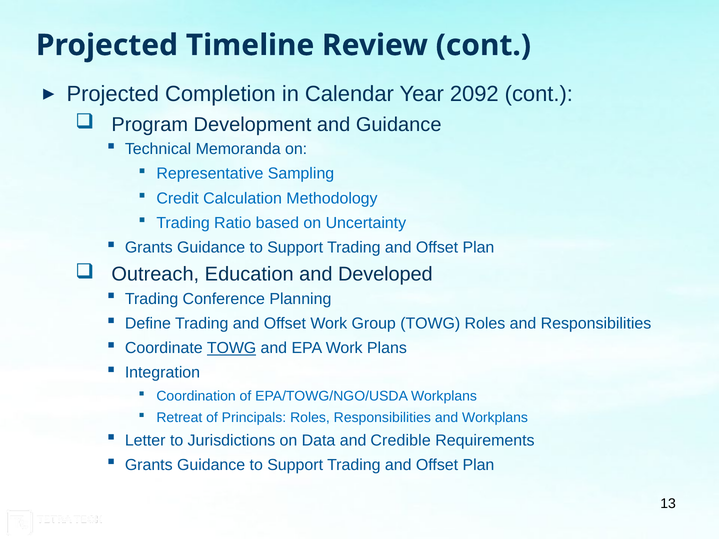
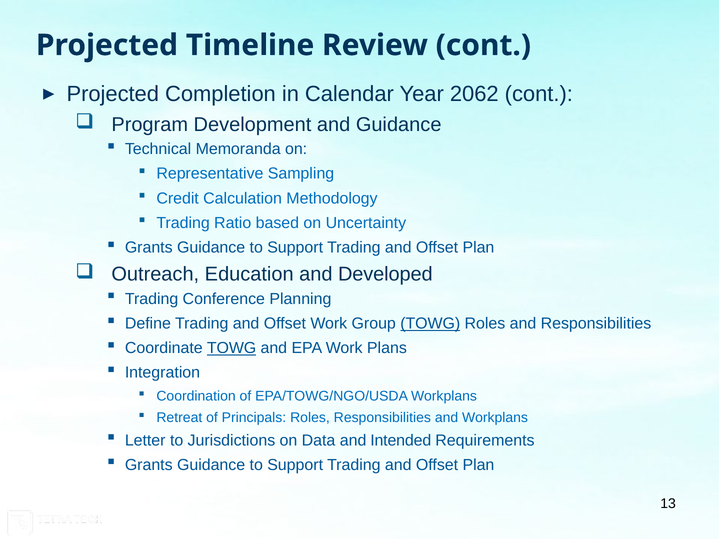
2092: 2092 -> 2062 (474, 94)
TOWG underline: none -> present (430, 324)
Credible: Credible -> Intended (401, 440)
